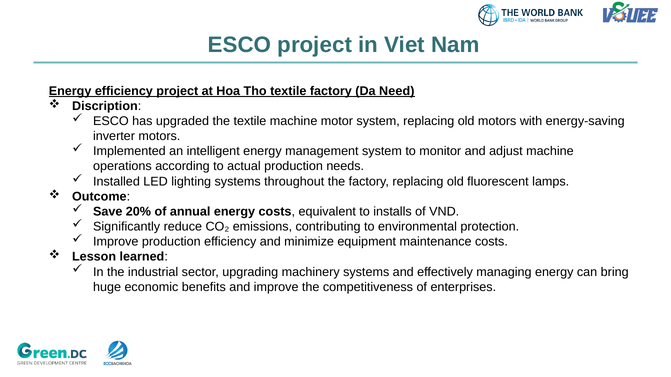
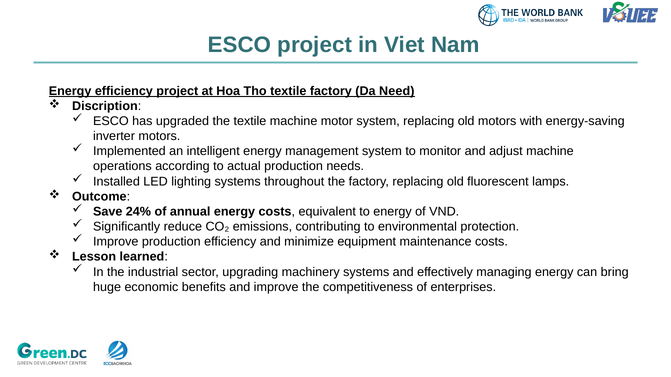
20%: 20% -> 24% (138, 212)
to installs: installs -> energy (393, 212)
